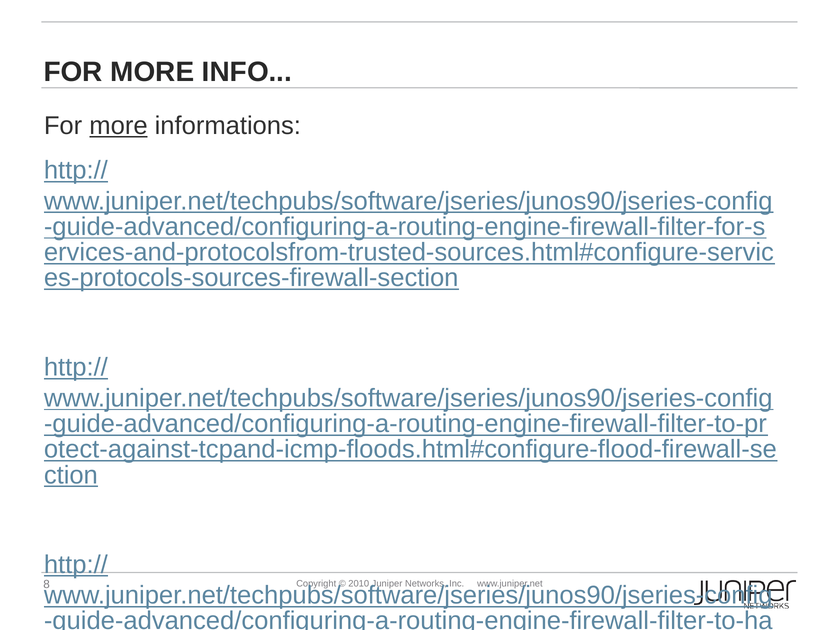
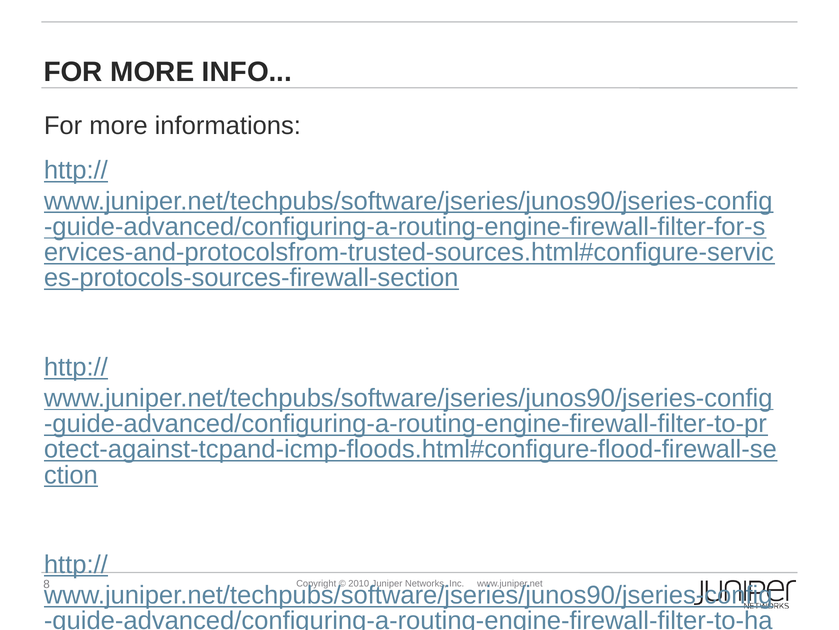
more underline: present -> none (118, 125)
